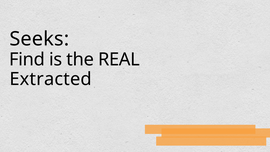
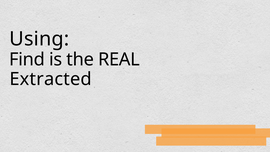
Seeks: Seeks -> Using (39, 39)
